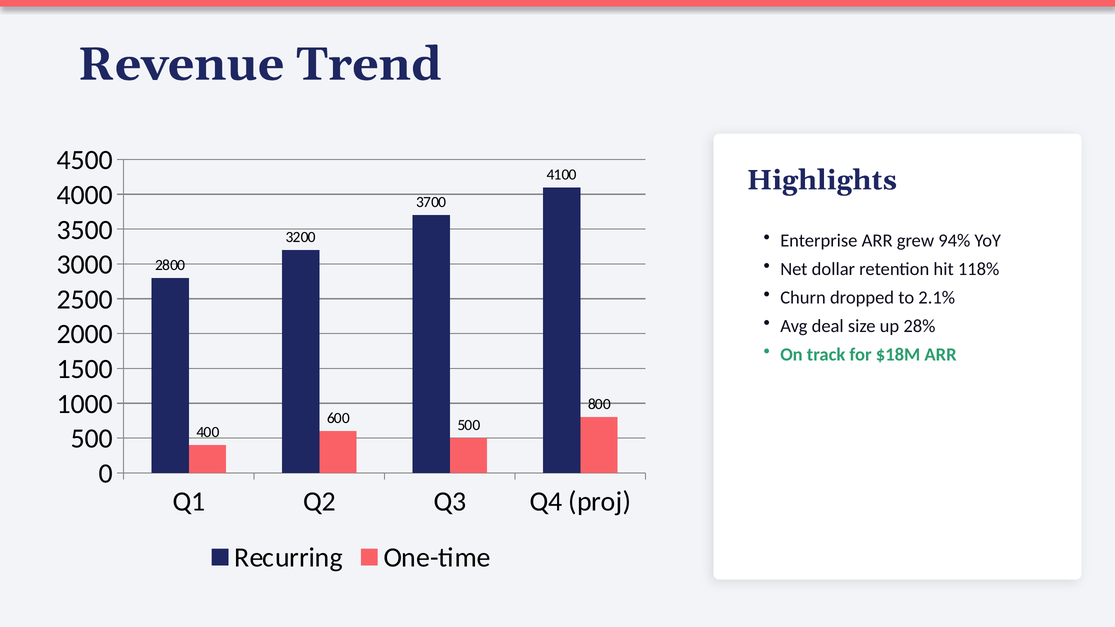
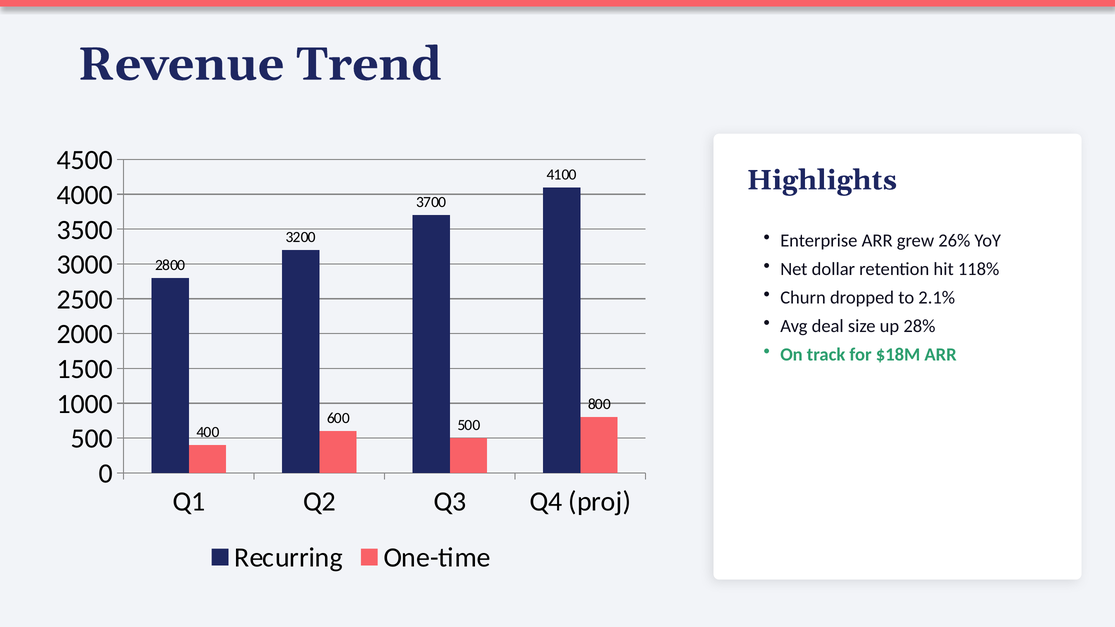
94%: 94% -> 26% (954, 241)
